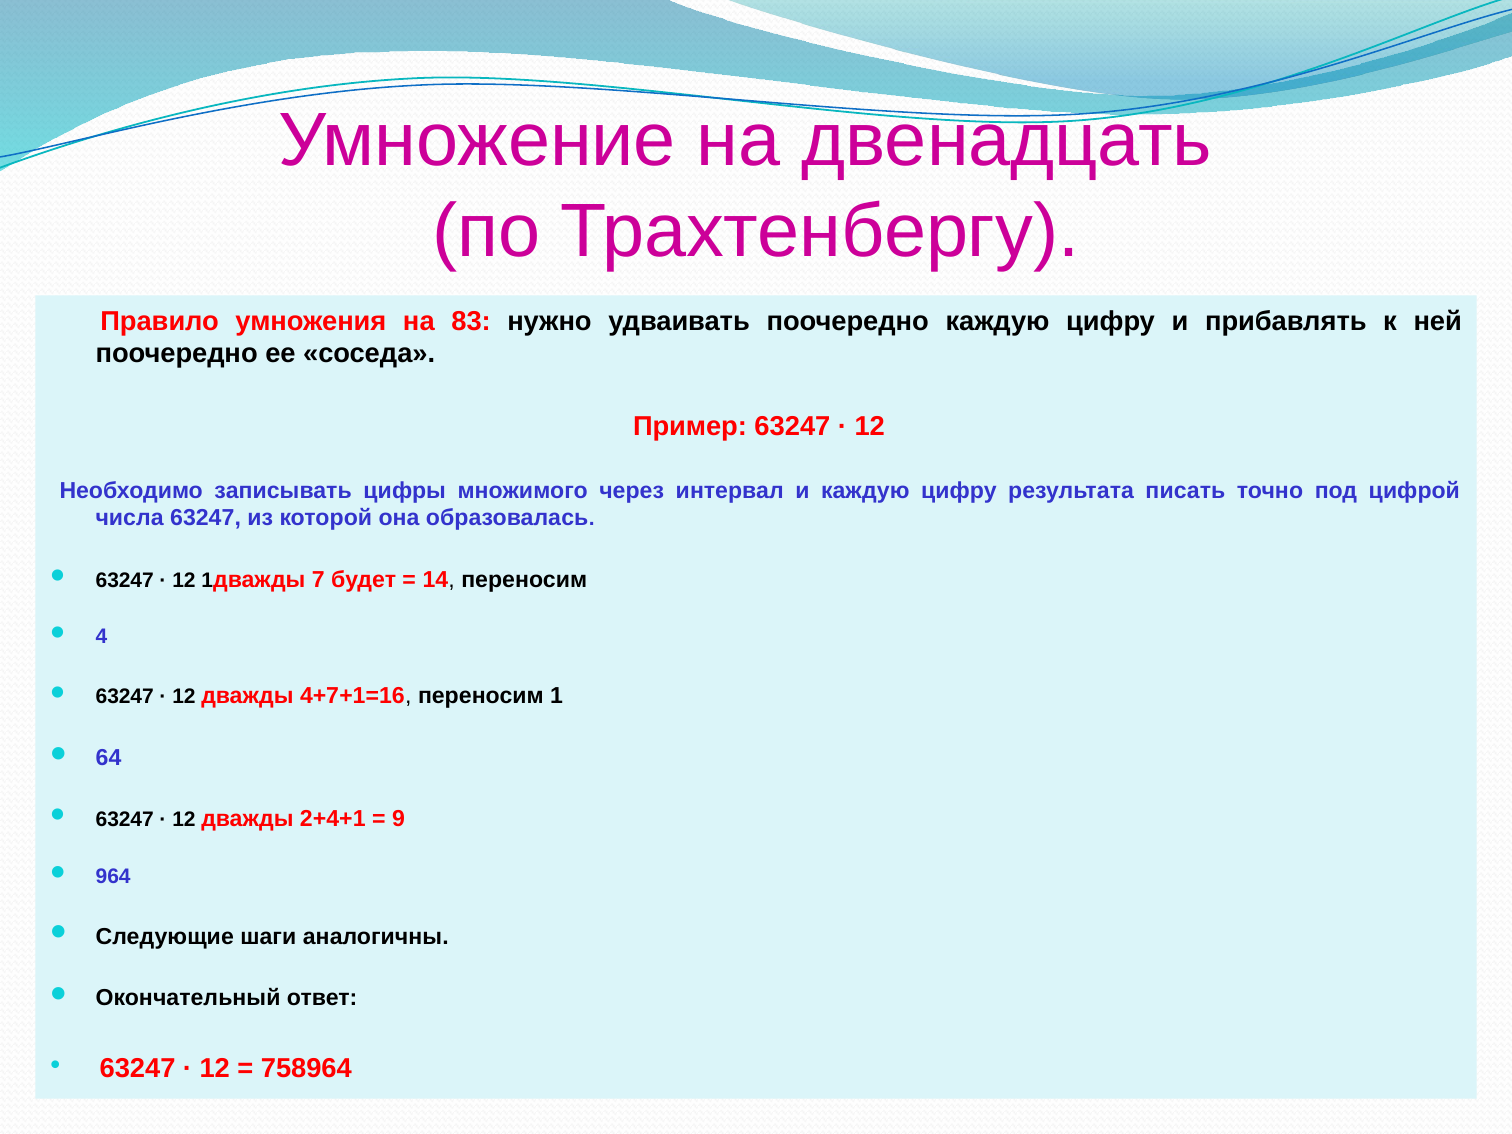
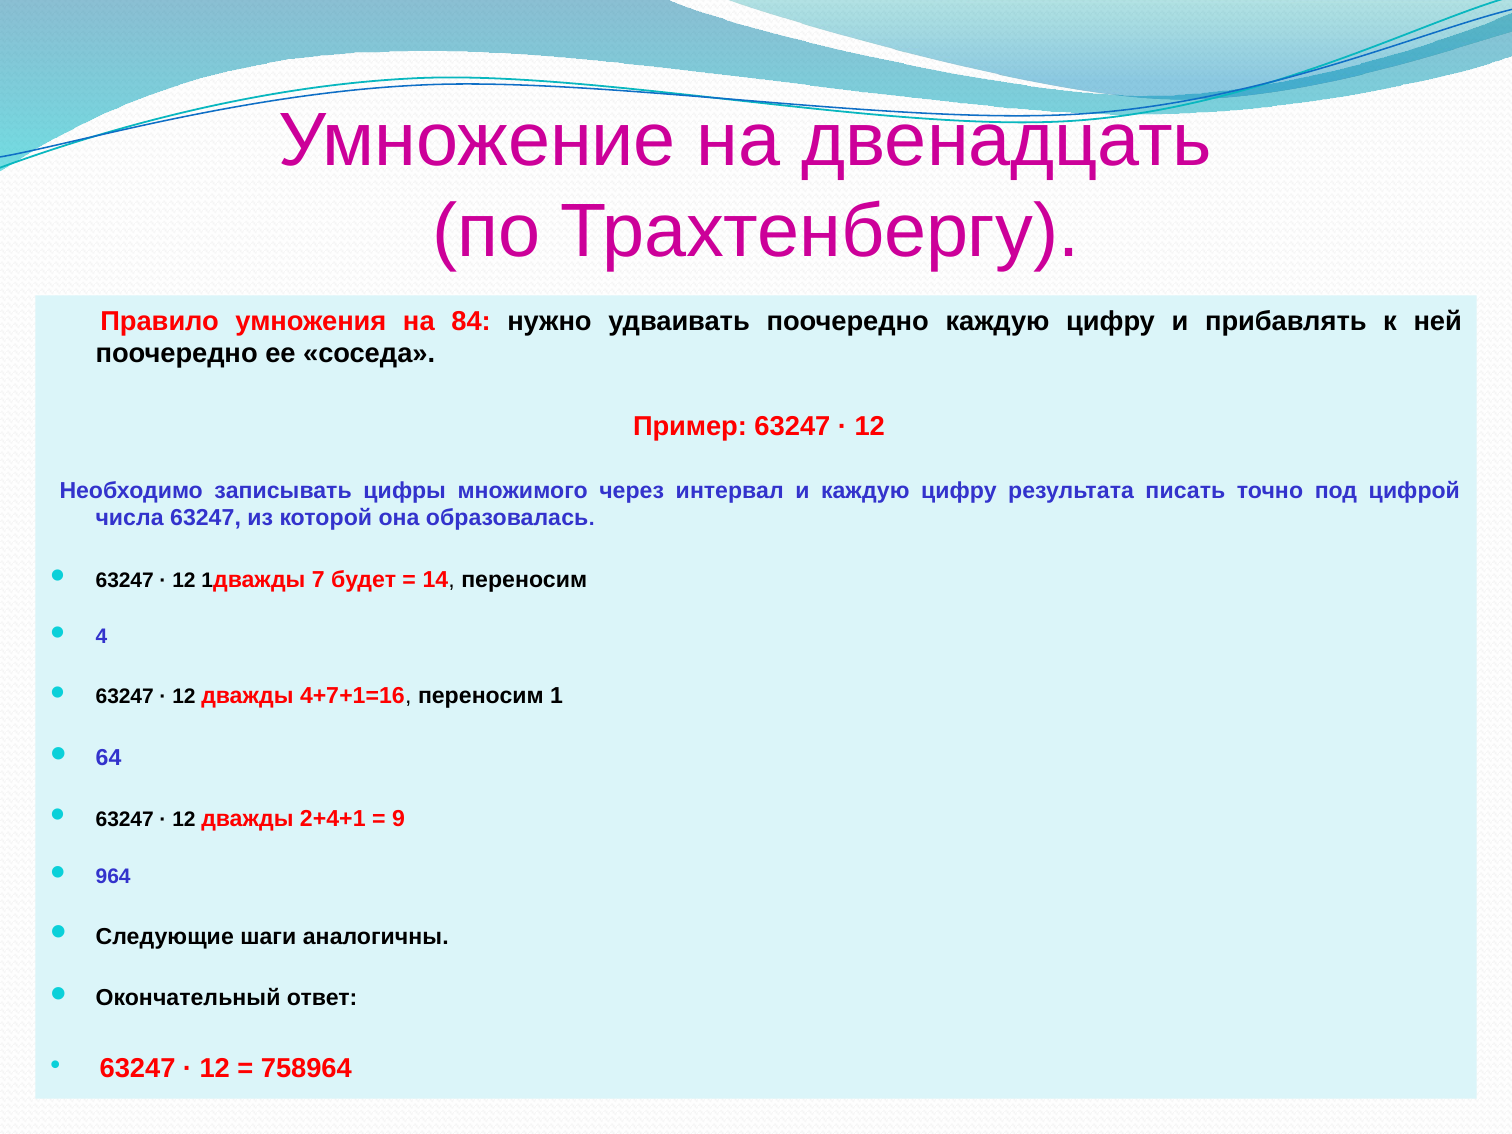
83: 83 -> 84 (471, 321)
